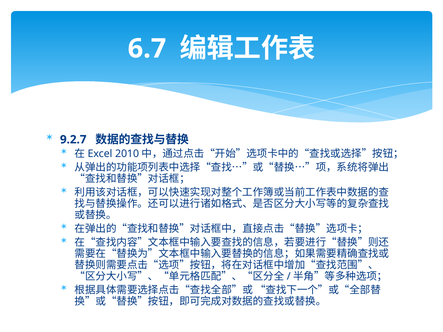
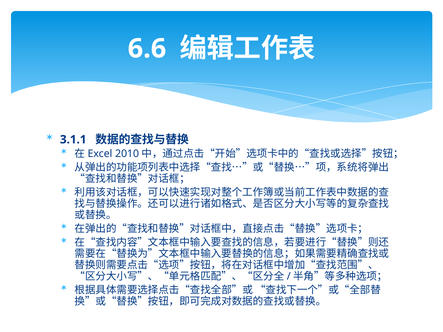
6.7: 6.7 -> 6.6 (147, 49)
9.2.7: 9.2.7 -> 3.1.1 (73, 140)
